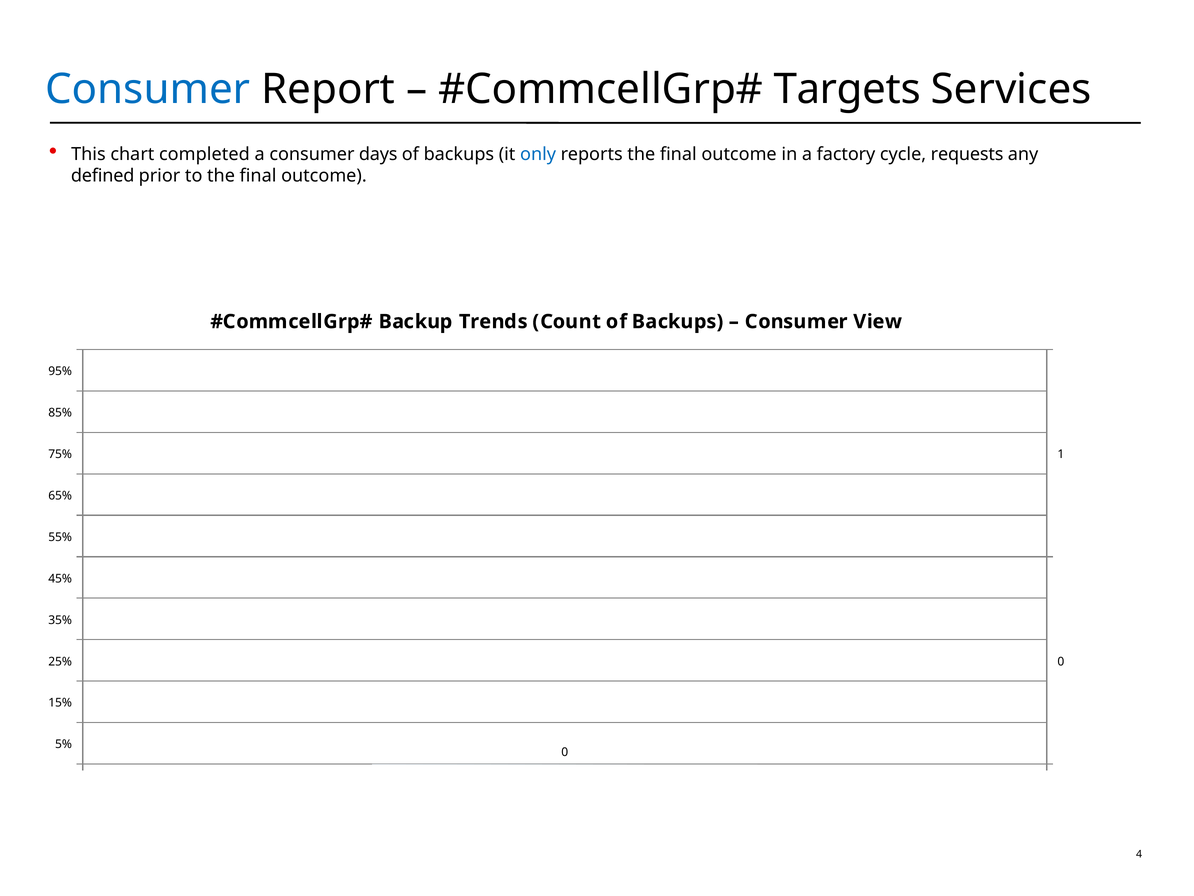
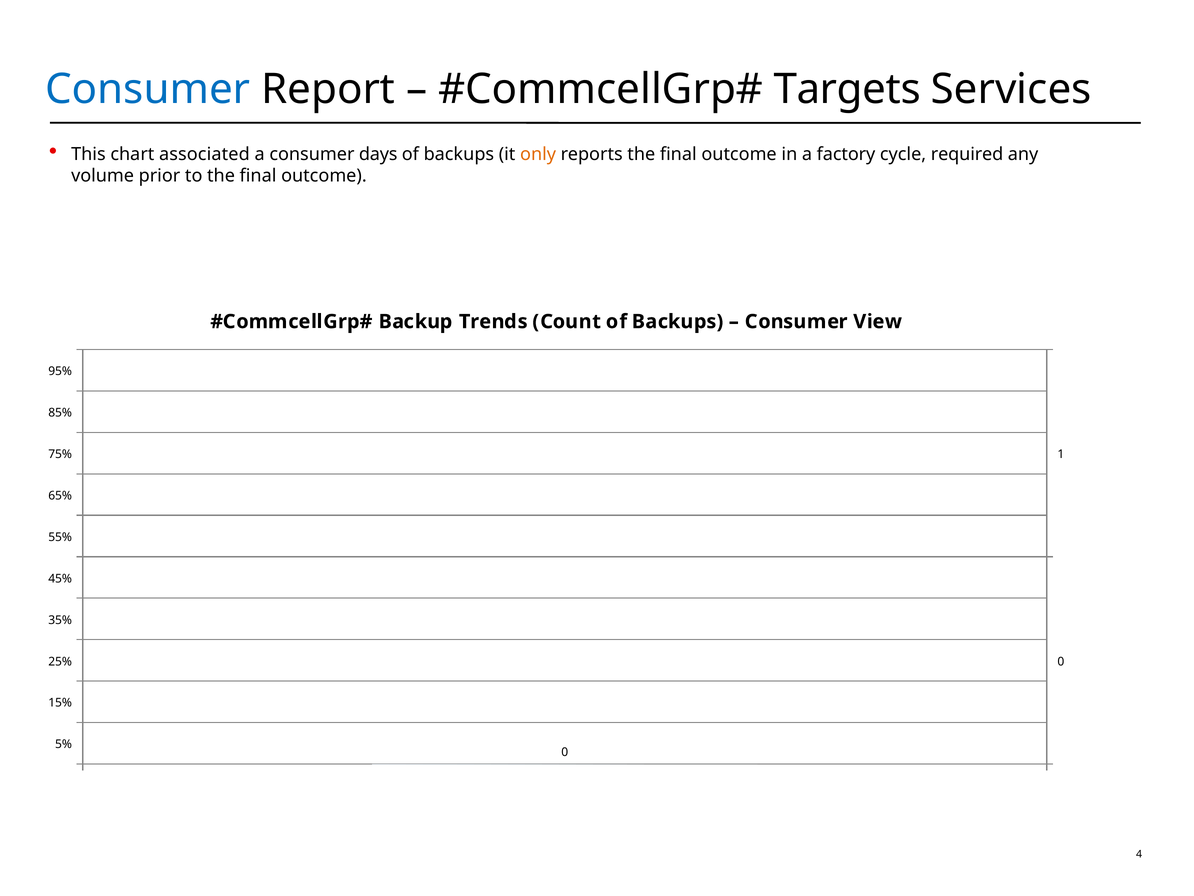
completed: completed -> associated (204, 154)
only colour: blue -> orange (538, 154)
requests: requests -> required (967, 154)
defined: defined -> volume (103, 176)
